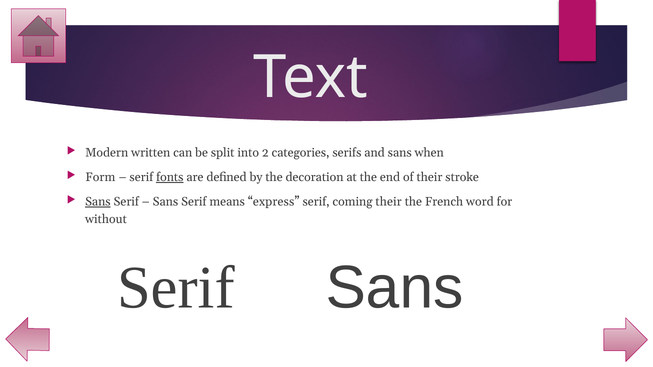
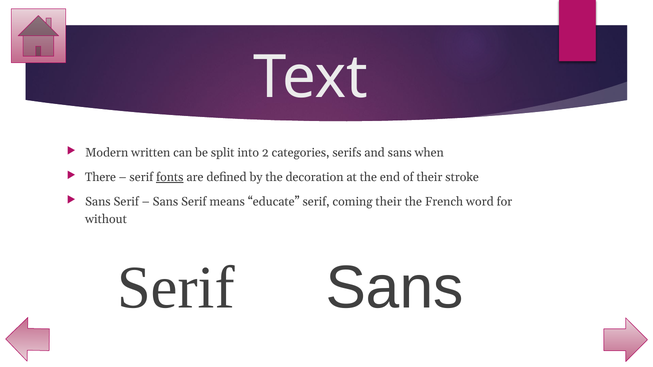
Form: Form -> There (100, 177)
Sans underline: present -> none (98, 202)
express: express -> educate (274, 202)
